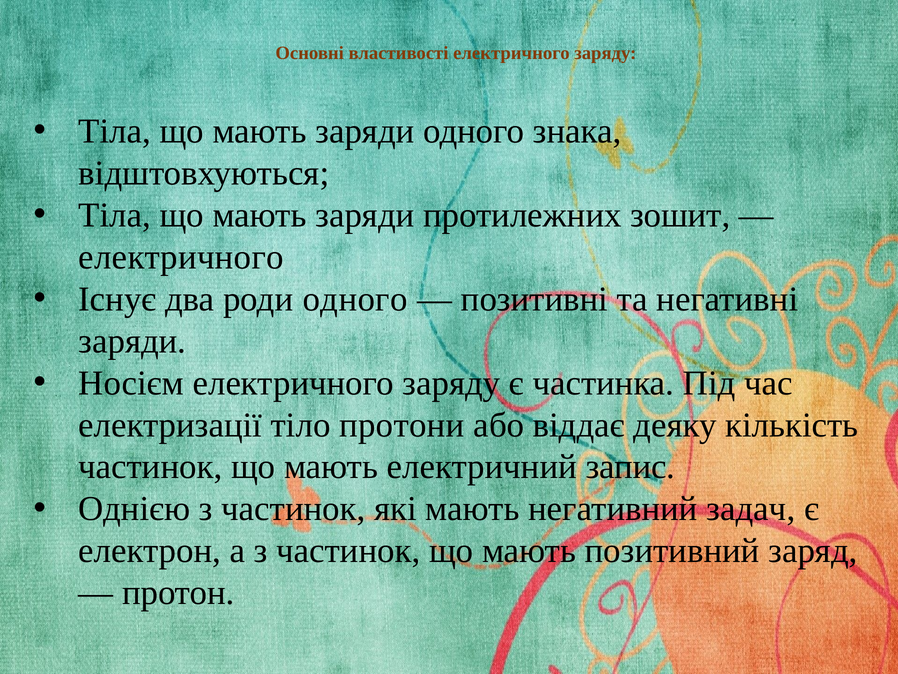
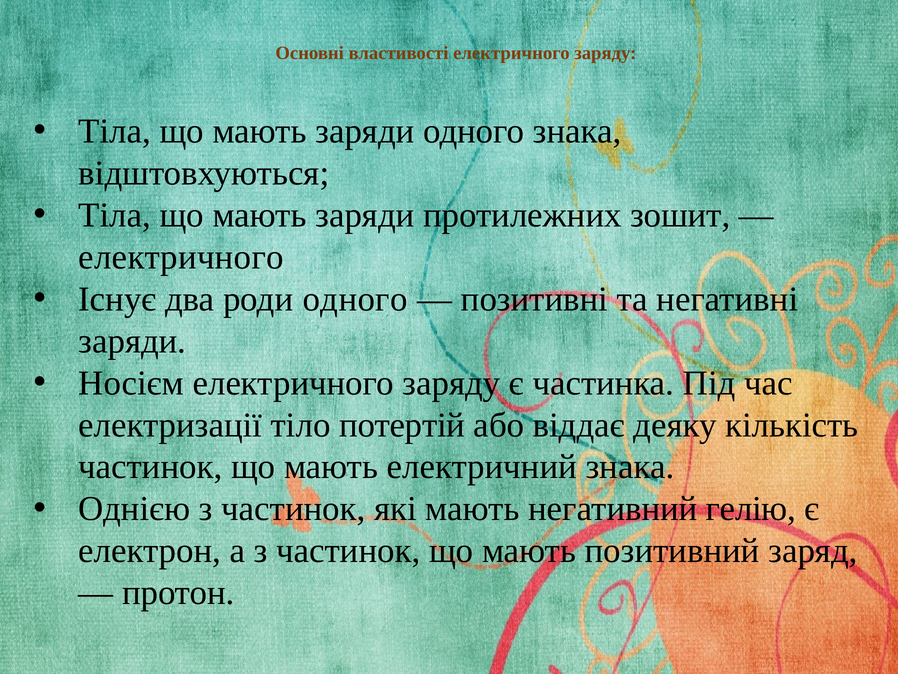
протони: протони -> потертій (402, 425)
електричний запис: запис -> знака (630, 467)
задач: задач -> гелію (751, 509)
